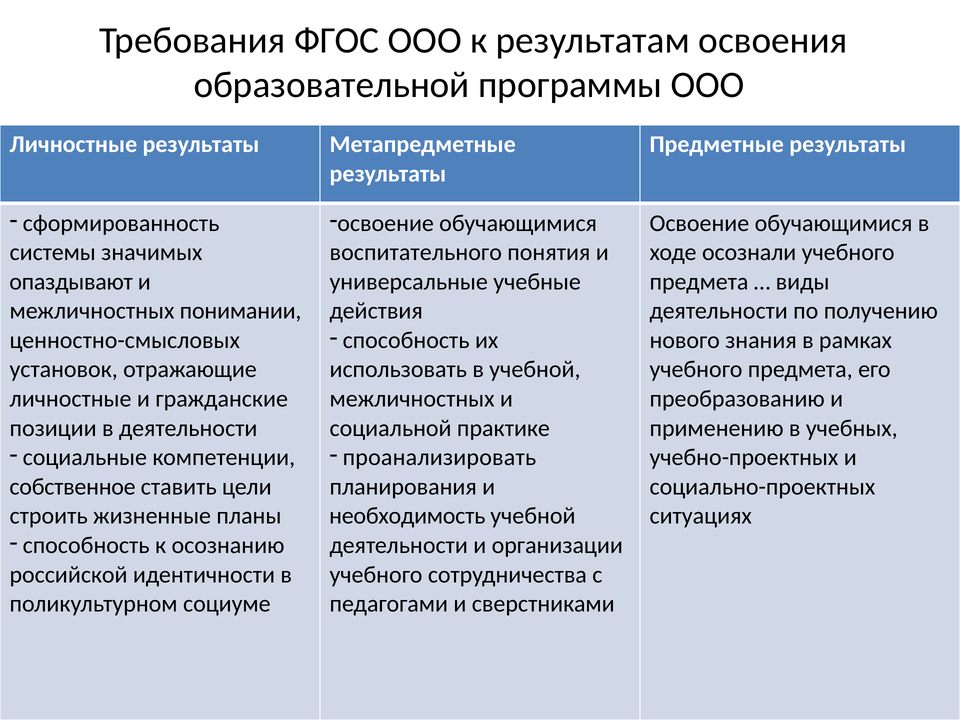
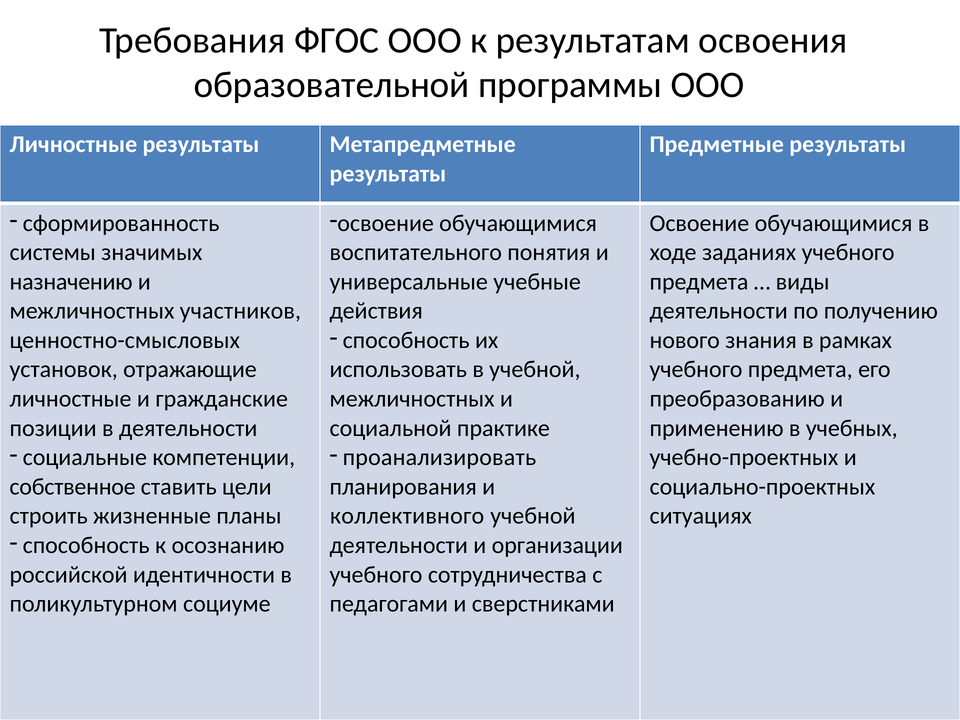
осознали: осознали -> заданиях (749, 252)
опаздывают: опаздывают -> назначению (71, 282)
понимании: понимании -> участников (240, 311)
необходимость: необходимость -> коллективного (407, 516)
